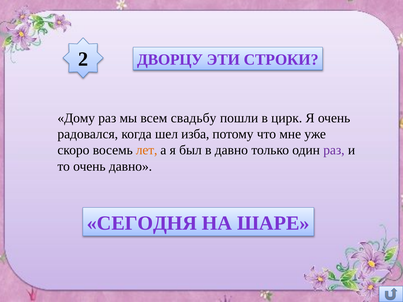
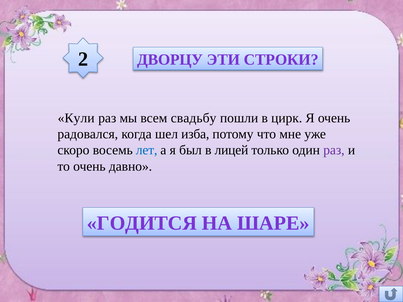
Дому: Дому -> Кули (76, 118)
лет colour: orange -> blue (147, 150)
в давно: давно -> лицей (231, 150)
СЕГОДНЯ: СЕГОДНЯ -> ГОДИТСЯ (142, 223)
